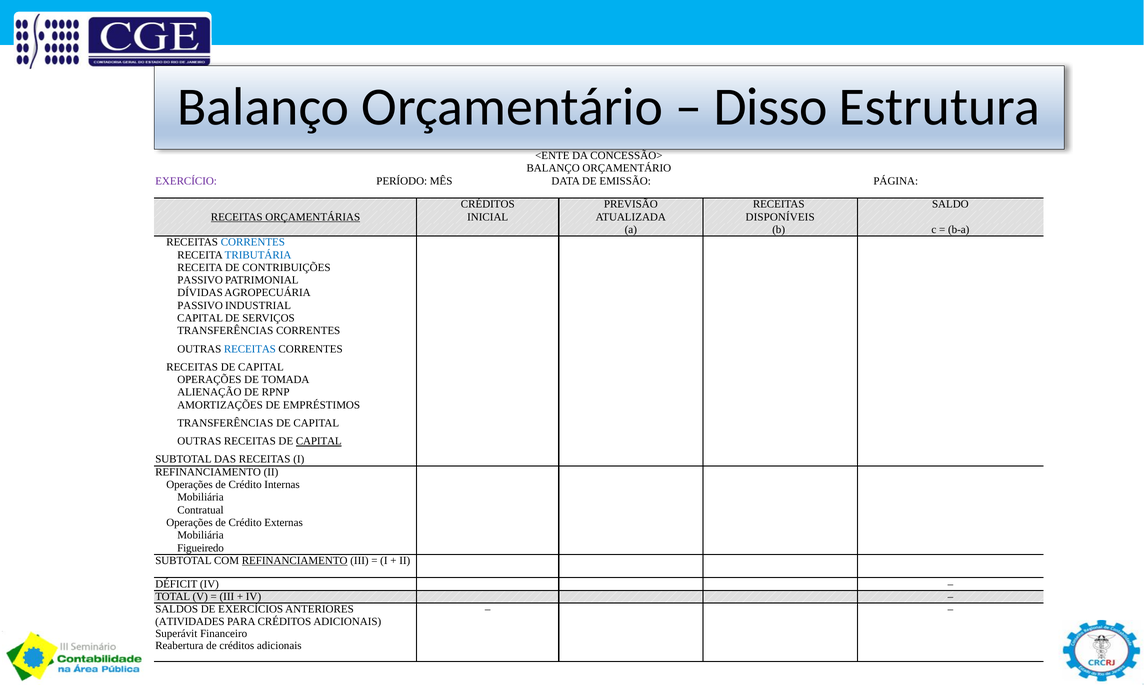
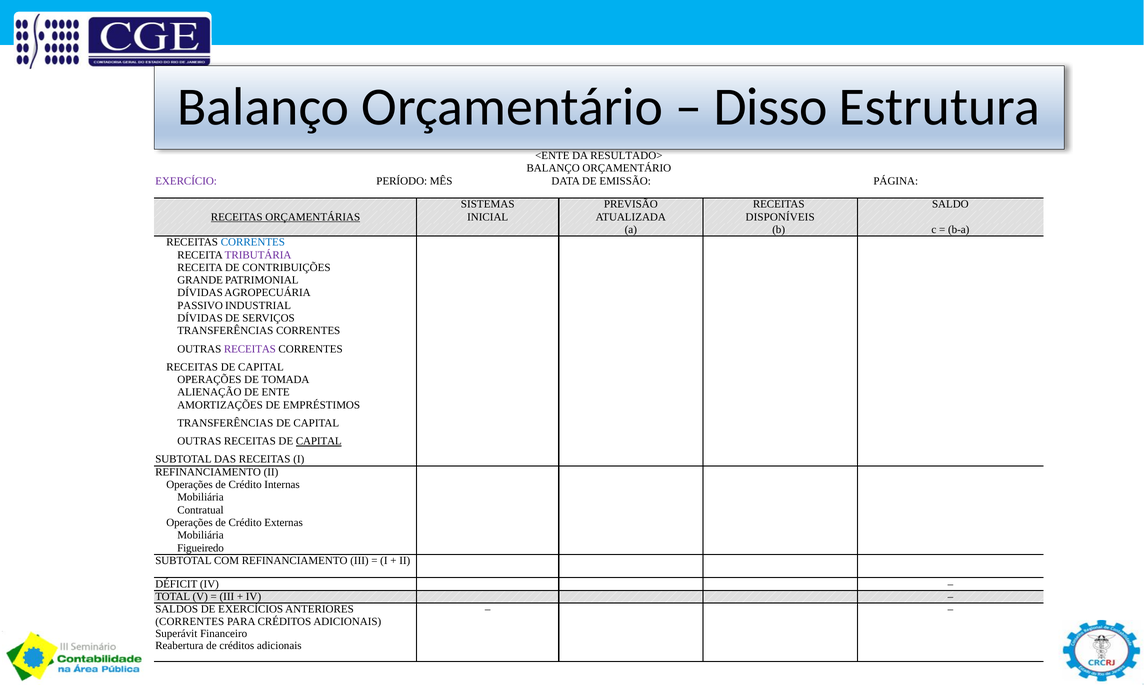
CONCESSÃO>: CONCESSÃO> -> RESULTADO> (626, 156)
CRÉDITOS: CRÉDITOS -> SISTEMAS (488, 204)
TRIBUTÁRIA colour: blue -> purple (258, 255)
PASSIVO: PASSIVO -> GRANDE (200, 280)
CAPITAL: CAPITAL -> DÍVIDAS (200, 318)
RECEITAS colour: blue -> purple (250, 349)
RPNP: RPNP -> ENTE (276, 392)
REFINANCIAMENTO underline: present -> none (295, 561)
ATIVIDADES: ATIVIDADES -> CORRENTES (190, 622)
